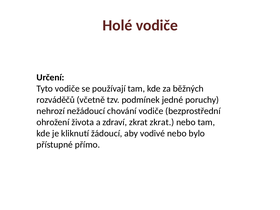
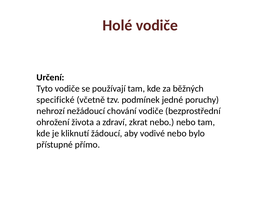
rozváděčů: rozváděčů -> specifické (56, 100)
zkrat zkrat: zkrat -> nebo (162, 122)
